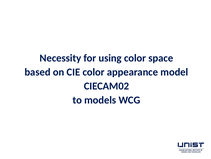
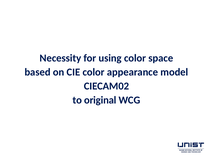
models: models -> original (100, 100)
